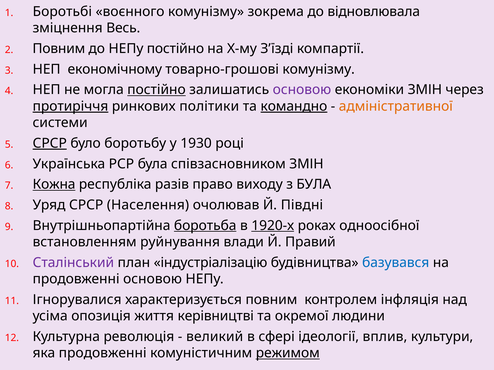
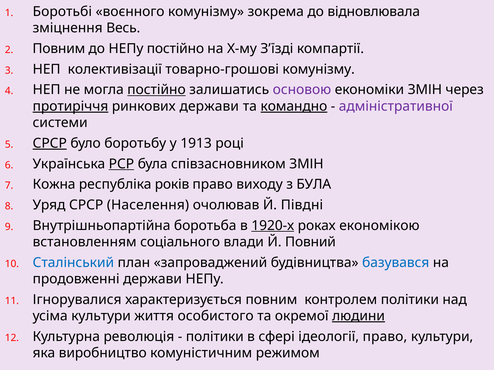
економічному: економічному -> колективізації (115, 69)
ринкових політики: політики -> держави (209, 106)
адміністративної colour: orange -> purple (396, 106)
1930: 1930 -> 1913 (196, 143)
РСР underline: none -> present (121, 164)
Кожна underline: present -> none (54, 185)
разів: разів -> років (172, 185)
боротьба underline: present -> none (205, 226)
одноосібної: одноосібної -> економікою (379, 226)
руйнування: руйнування -> соціального (180, 242)
Правий: Правий -> Повний (310, 242)
Сталінський colour: purple -> blue (73, 263)
індустріалізацію: індустріалізацію -> запроваджений (210, 263)
продовженні основою: основою -> держави (153, 279)
контролем інфляція: інфляція -> політики (410, 300)
усіма опозиція: опозиція -> культури (101, 316)
керівництві: керівництві -> особистого (216, 316)
людини underline: none -> present (359, 316)
великий: великий -> політики (215, 337)
ідеології вплив: вплив -> право (385, 337)
яка продовженні: продовженні -> виробництво (103, 354)
режимом underline: present -> none (288, 354)
